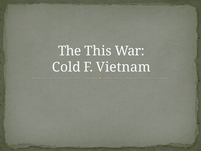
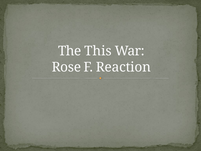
Cold: Cold -> Rose (66, 67)
Vietnam: Vietnam -> Reaction (123, 67)
